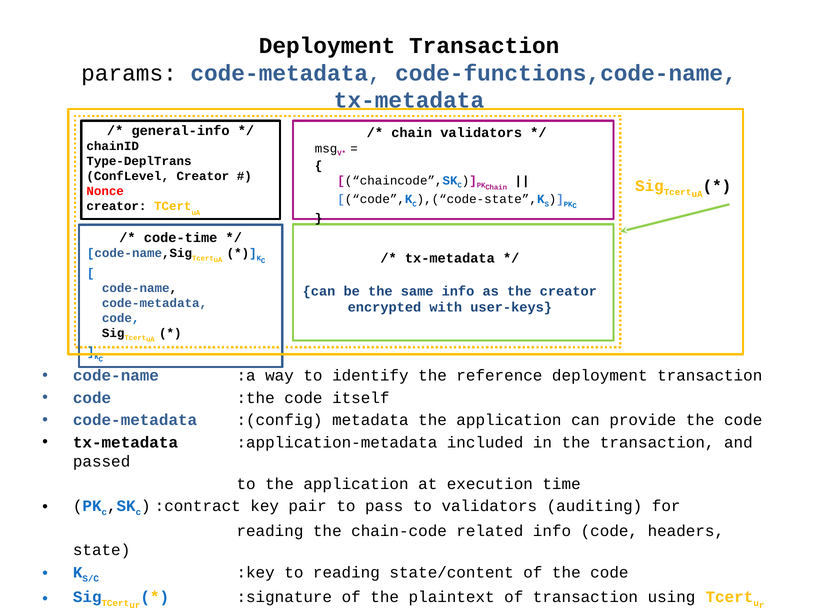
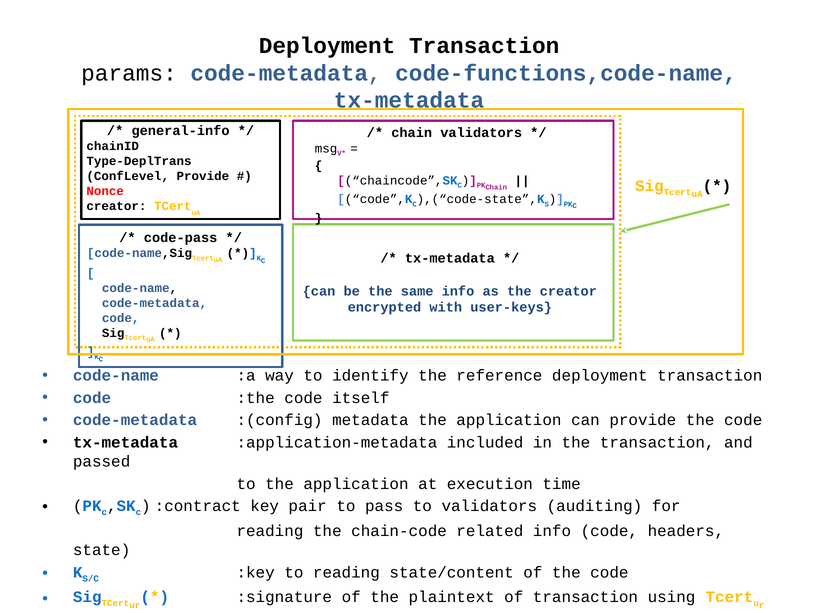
ConfLevel Creator: Creator -> Provide (203, 176)
code-time: code-time -> code-pass (181, 238)
